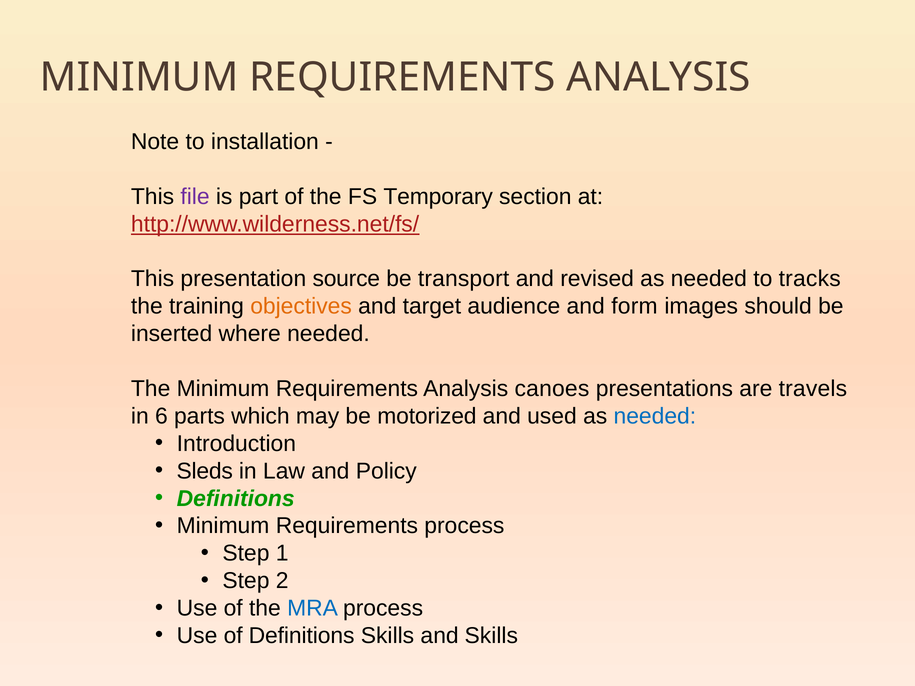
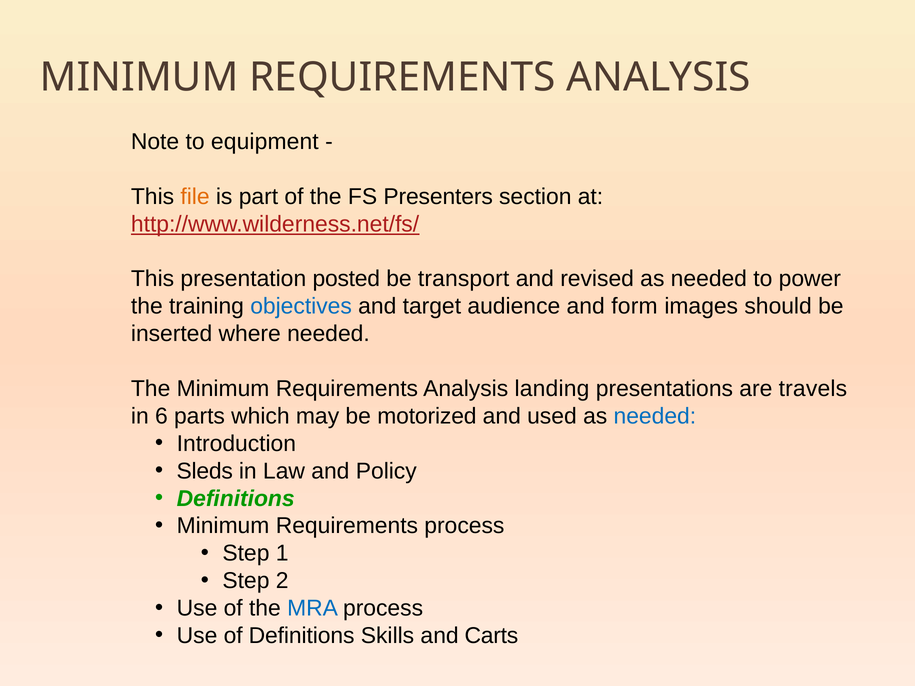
installation: installation -> equipment (265, 142)
file colour: purple -> orange (195, 197)
Temporary: Temporary -> Presenters (438, 197)
source: source -> posted (346, 279)
tracks: tracks -> power (810, 279)
objectives colour: orange -> blue (301, 307)
canoes: canoes -> landing (552, 389)
and Skills: Skills -> Carts (491, 636)
